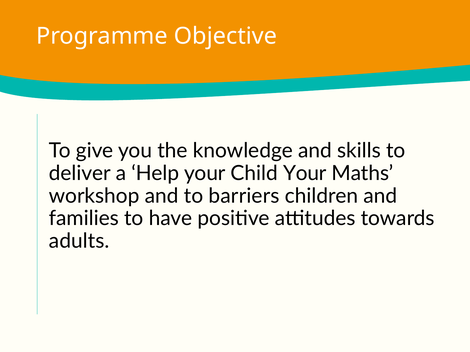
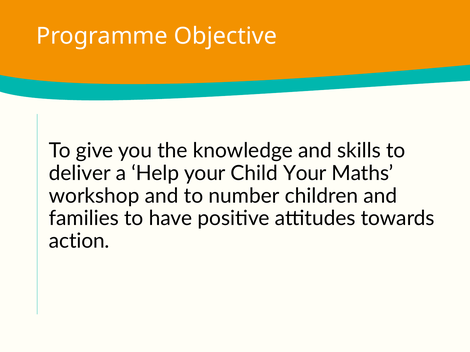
barriers: barriers -> number (244, 196)
adults: adults -> action (79, 241)
